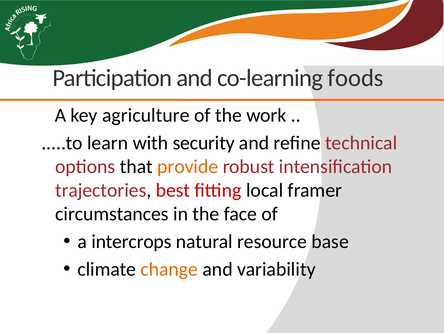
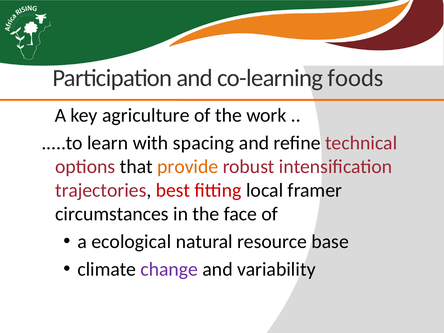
security: security -> spacing (204, 143)
intercrops: intercrops -> ecological (131, 242)
change colour: orange -> purple (169, 269)
